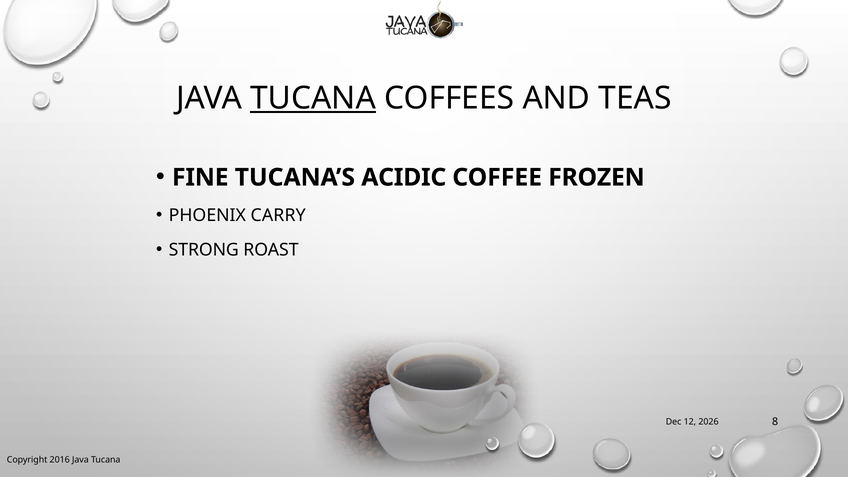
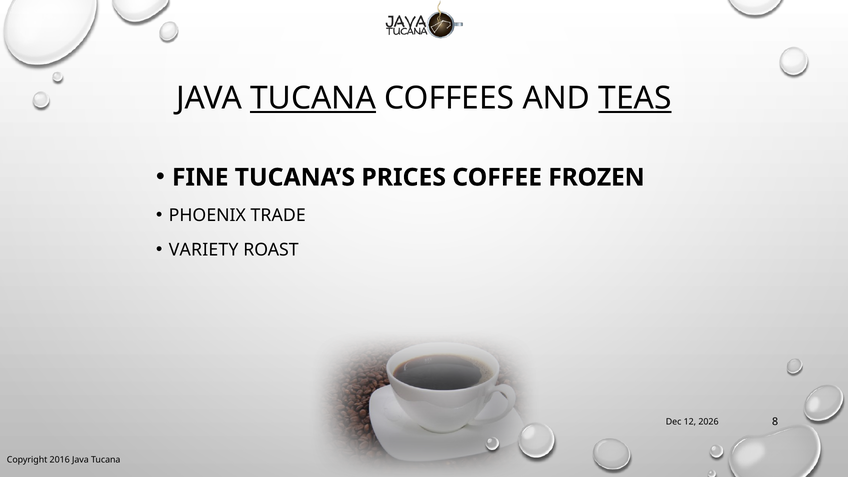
TEAS underline: none -> present (635, 98)
ACIDIC: ACIDIC -> PRICES (404, 177)
CARRY: CARRY -> TRADE (278, 215)
STRONG: STRONG -> VARIETY (204, 250)
